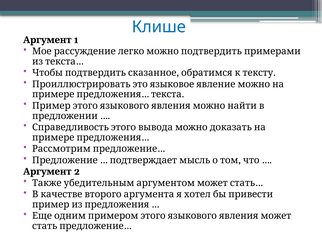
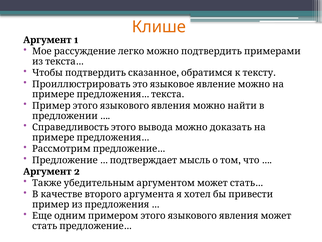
Клише colour: blue -> orange (159, 27)
